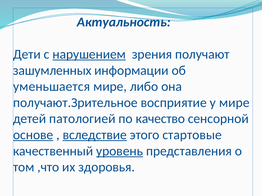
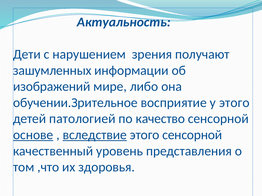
нарушением underline: present -> none (89, 54)
уменьшается: уменьшается -> изображений (52, 87)
получают.Зрительное: получают.Зрительное -> обучении.Зрительное (75, 103)
у мире: мире -> этого (234, 103)
этого стартовые: стартовые -> сенсорной (192, 135)
уровень underline: present -> none (120, 151)
